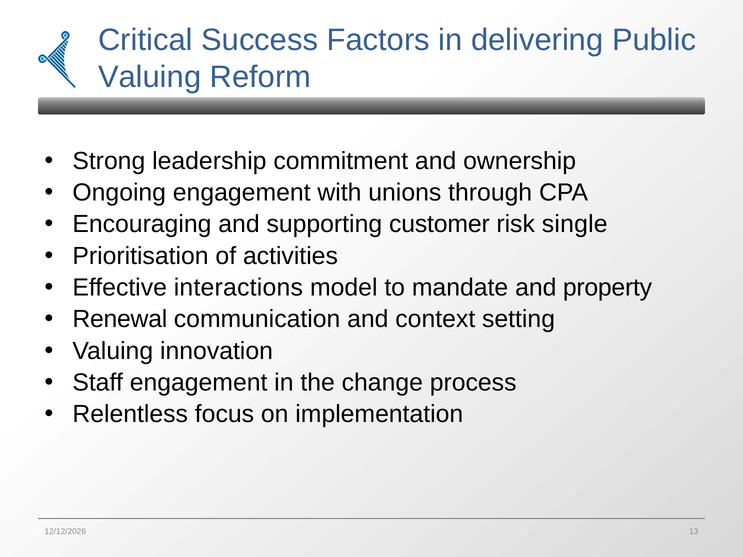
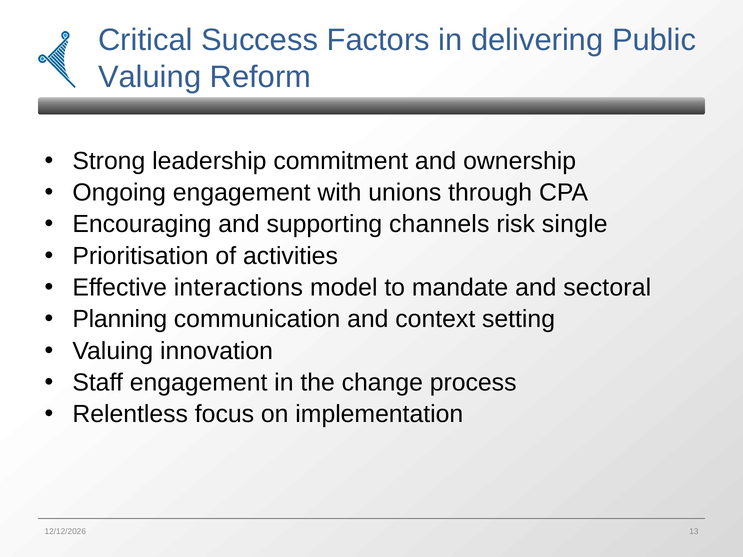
customer: customer -> channels (439, 224)
property: property -> sectoral (607, 288)
Renewal: Renewal -> Planning (120, 319)
